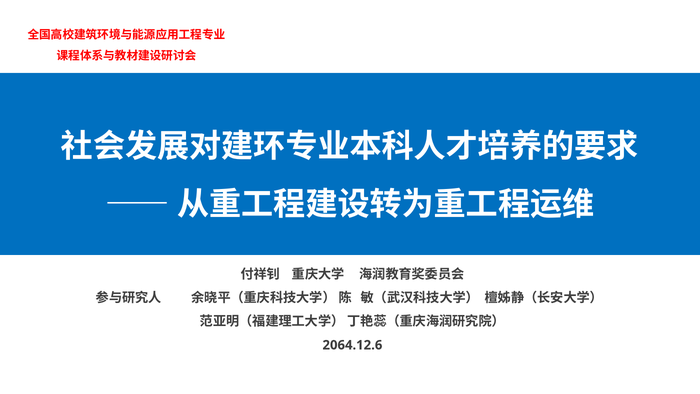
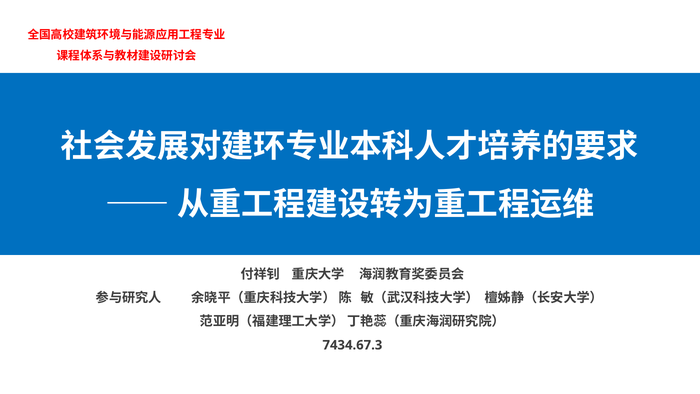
2064.12.6: 2064.12.6 -> 7434.67.3 (352, 345)
